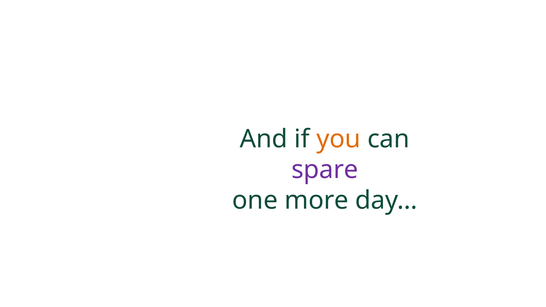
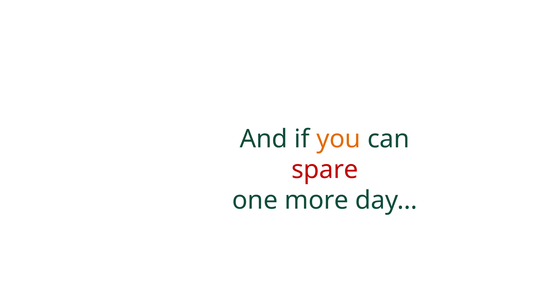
spare colour: purple -> red (325, 170)
